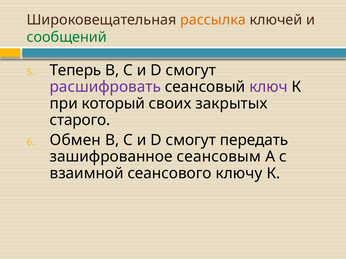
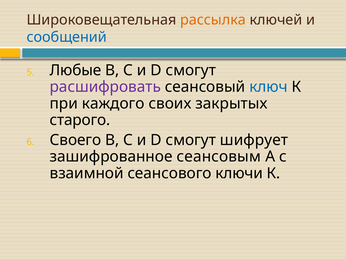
сообщений colour: green -> blue (67, 37)
Теперь: Теперь -> Любые (75, 70)
ключ colour: purple -> blue (268, 87)
который: который -> каждого (113, 104)
Обмен: Обмен -> Своего (75, 140)
передать: передать -> шифрует (254, 140)
ключу: ключу -> ключи (239, 174)
